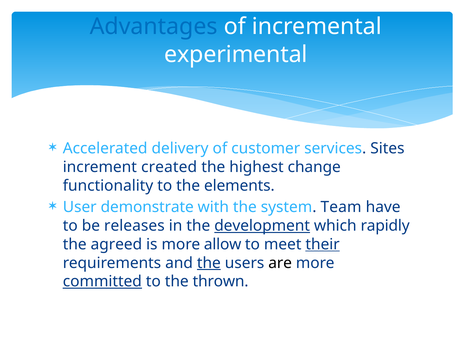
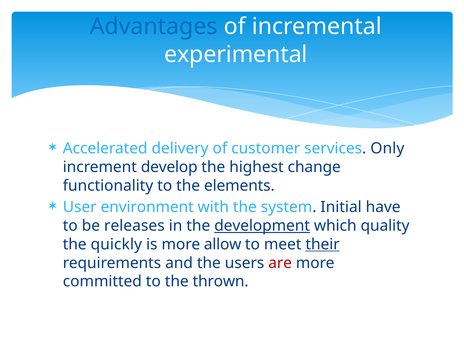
Sites: Sites -> Only (387, 148)
created: created -> develop (169, 167)
demonstrate: demonstrate -> environment (147, 207)
Team: Team -> Initial (341, 207)
rapidly: rapidly -> quality (385, 226)
agreed: agreed -> quickly (116, 244)
the underline: present -> none (209, 263)
are colour: black -> red (280, 263)
committed underline: present -> none (102, 281)
